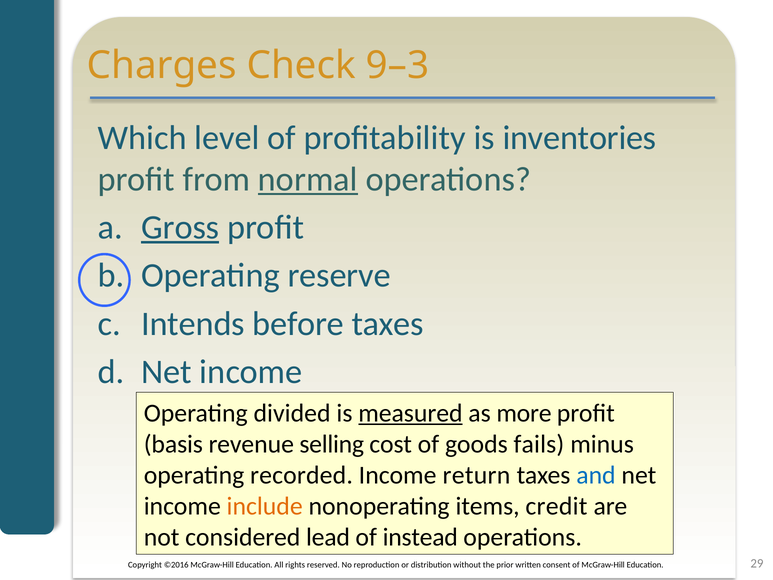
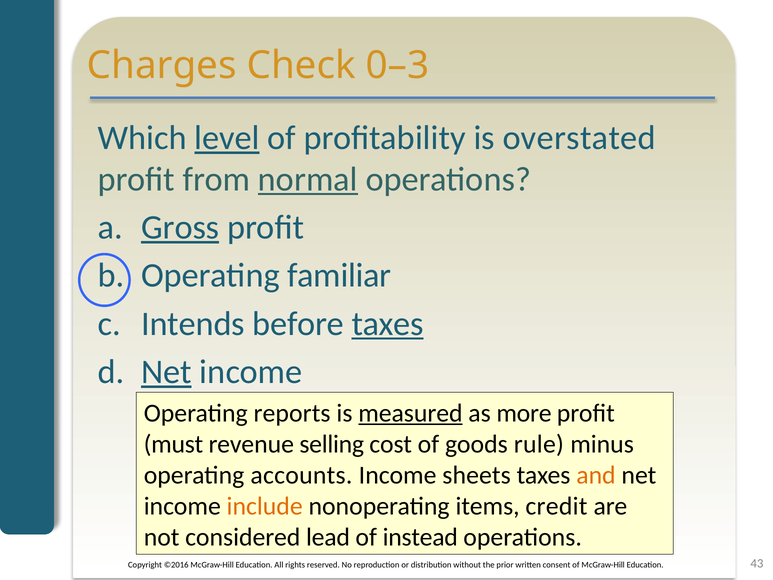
9–3: 9–3 -> 0–3 (398, 65)
level underline: none -> present (227, 138)
inventories: inventories -> overstated (579, 138)
reserve: reserve -> familiar (339, 275)
taxes underline: none -> present (388, 324)
Net underline: none -> present (166, 372)
divided: divided -> reports (292, 413)
basis: basis -> must (173, 444)
fails: fails -> rule (539, 444)
recorded: recorded -> accounts (301, 475)
return: return -> sheets (477, 475)
and colour: blue -> orange (596, 475)
29: 29 -> 43 (757, 563)
